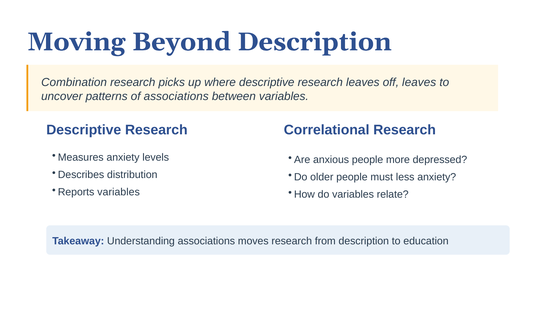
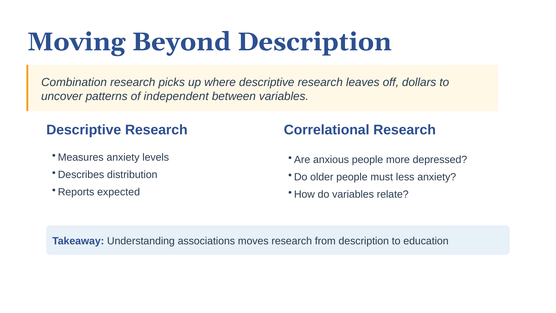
off leaves: leaves -> dollars (419, 82)
of associations: associations -> independent (176, 96)
Reports variables: variables -> expected (119, 192)
